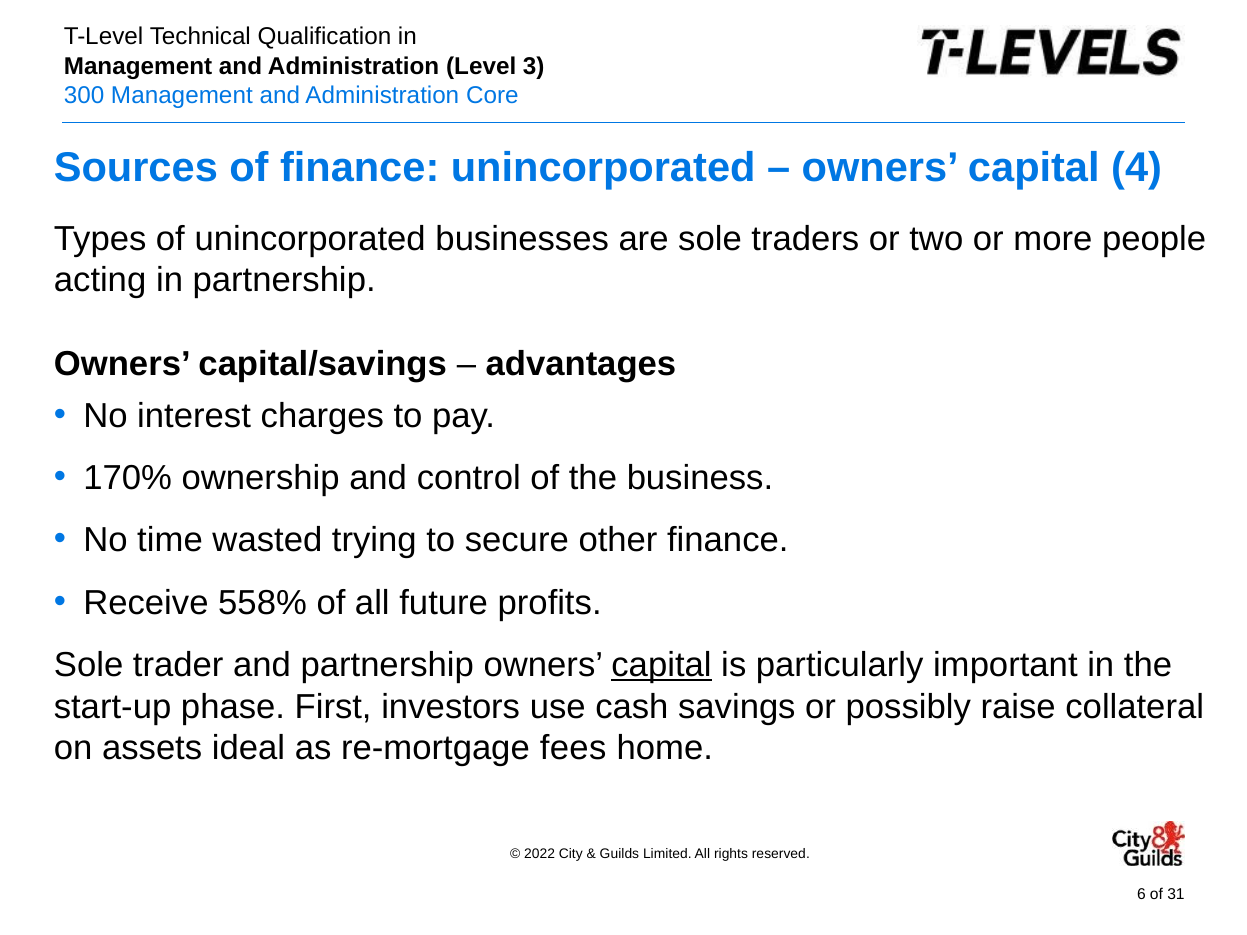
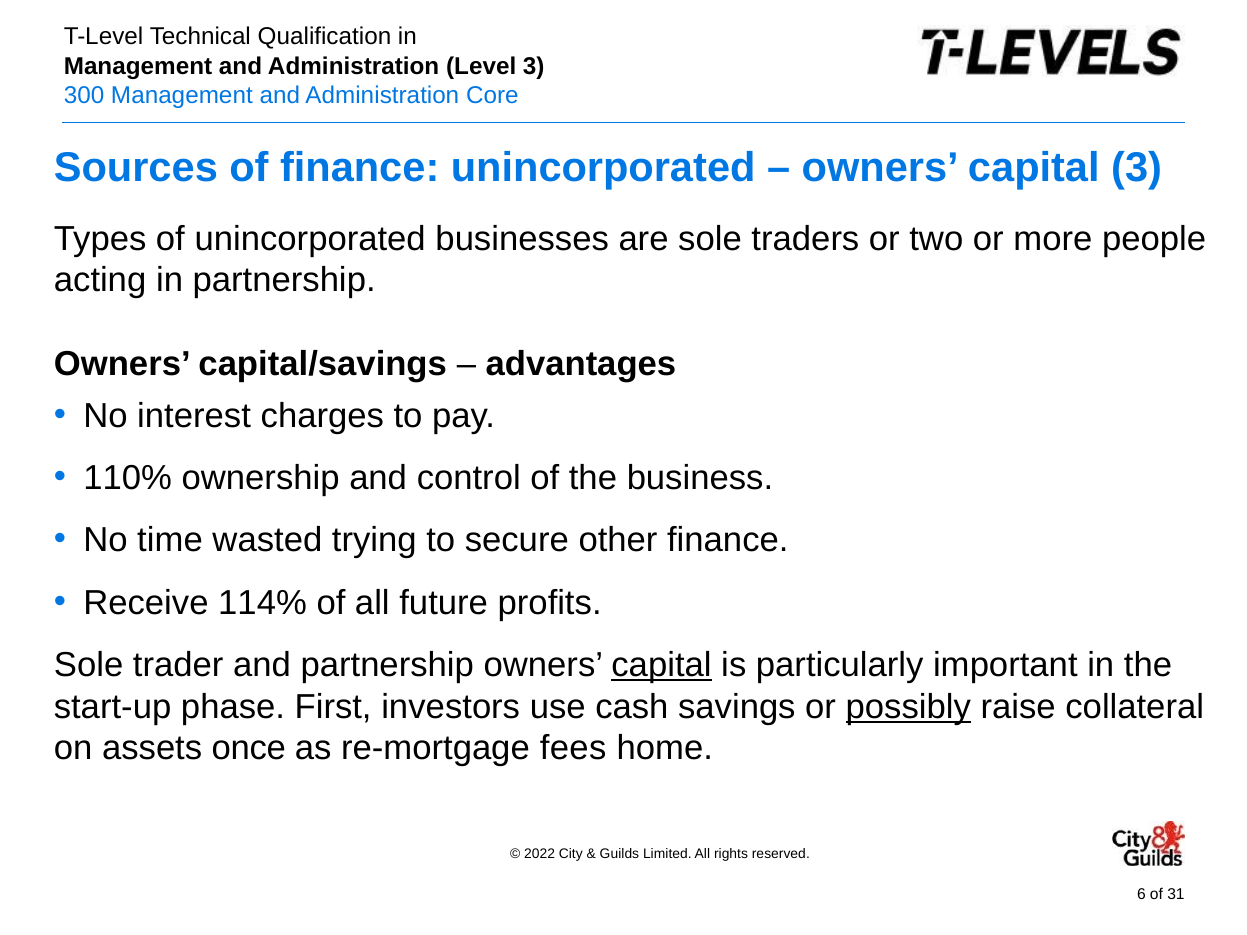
capital 4: 4 -> 3 (1137, 168)
170%: 170% -> 110% (128, 478)
558%: 558% -> 114% (263, 603)
possibly underline: none -> present (908, 707)
ideal: ideal -> once (249, 749)
